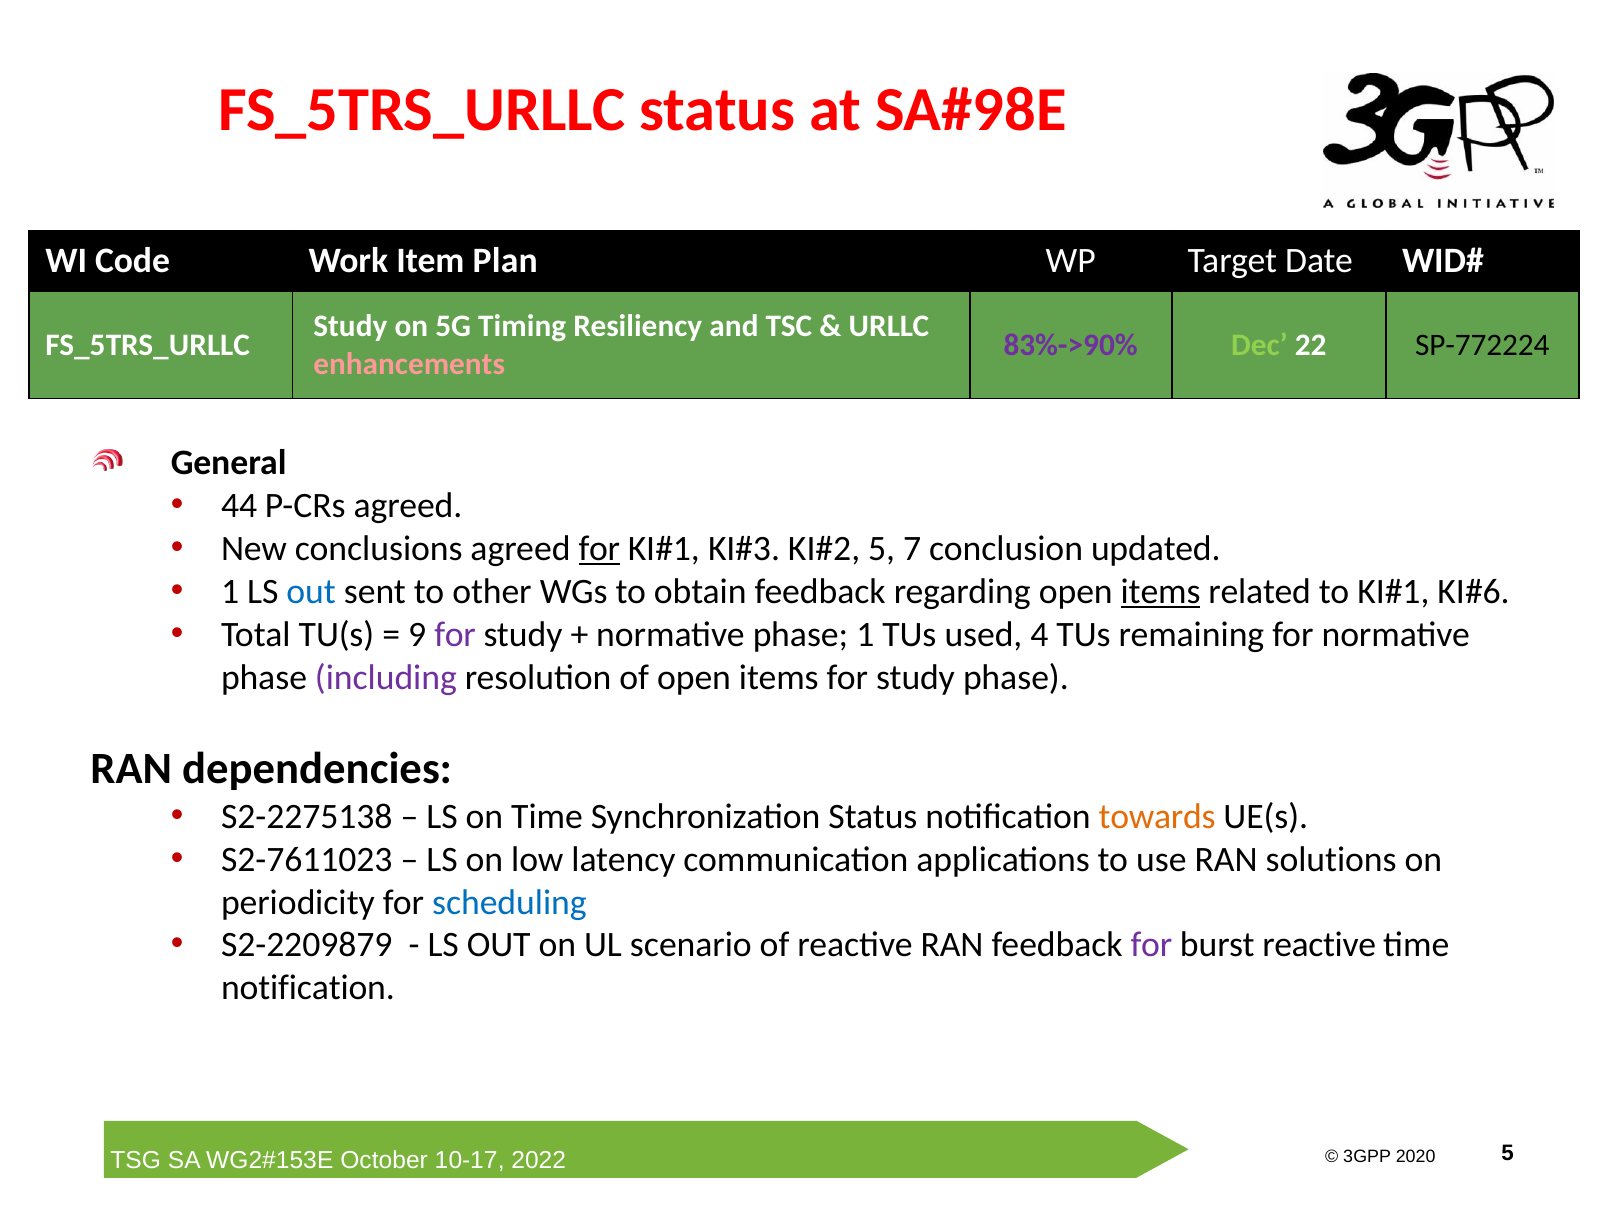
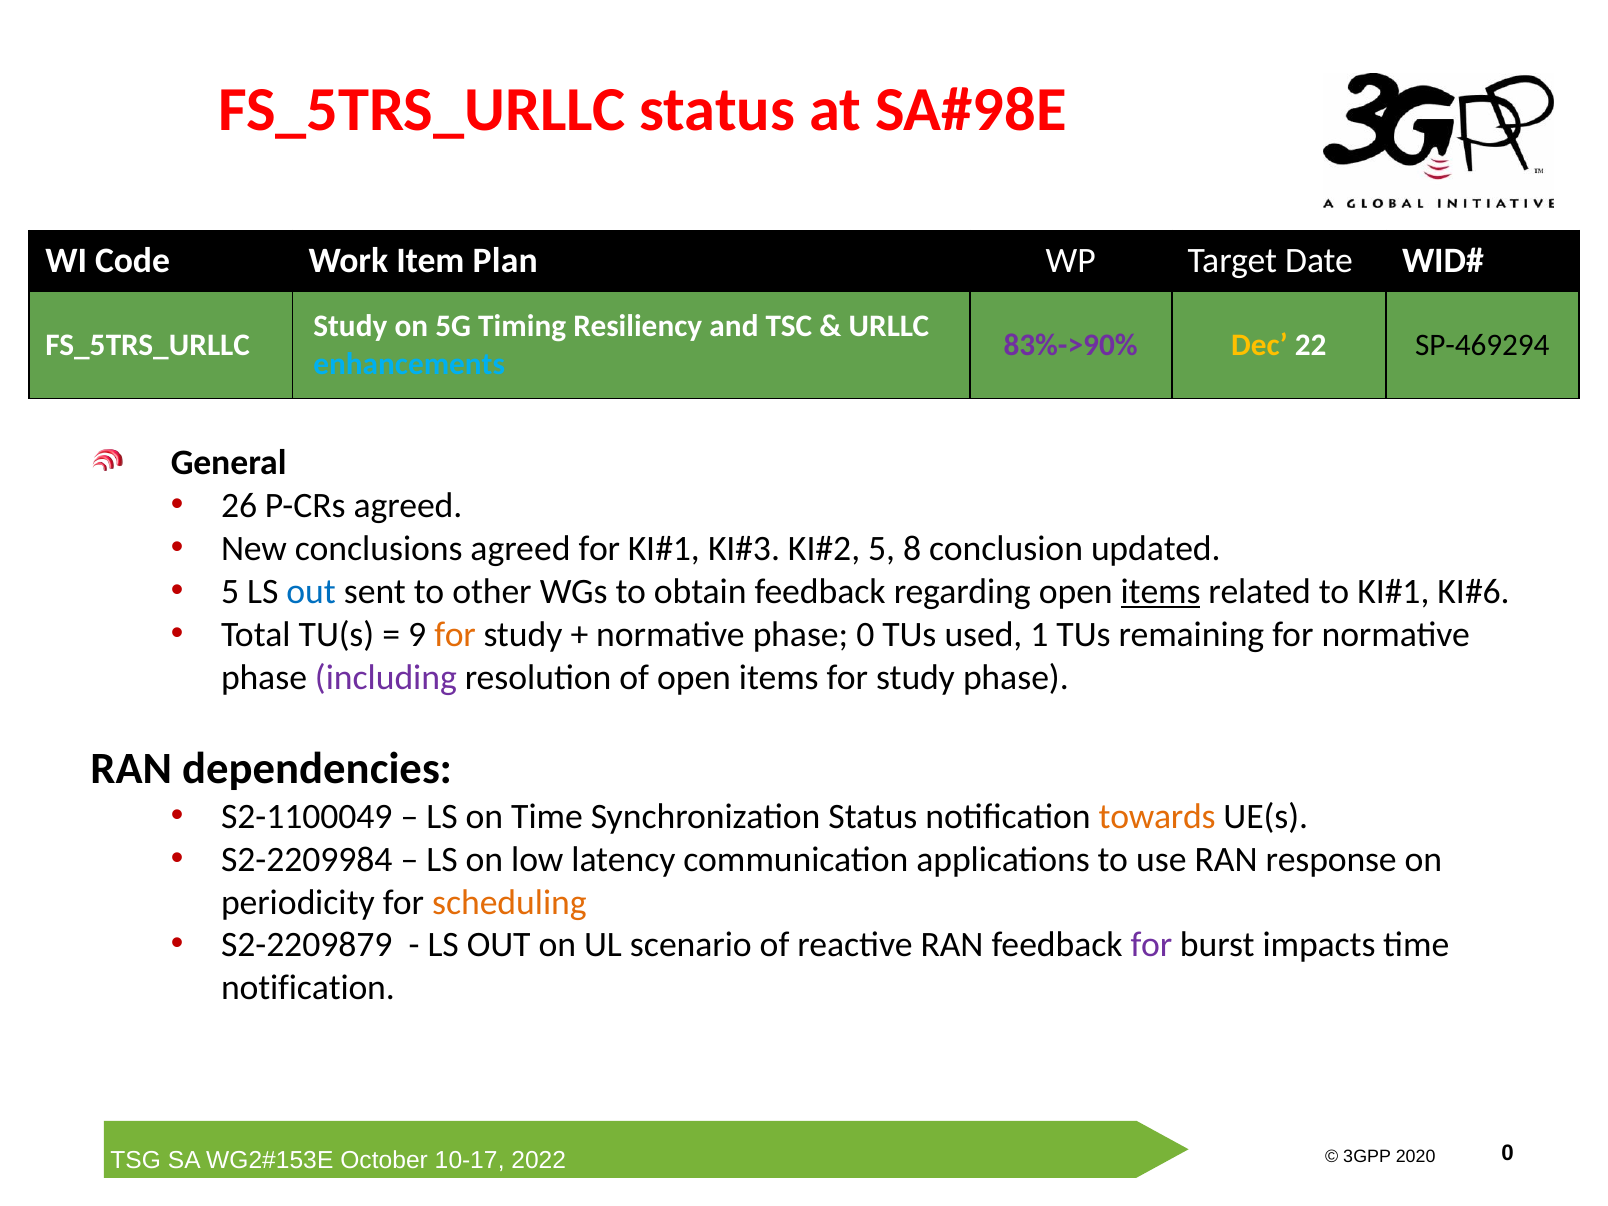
Dec colour: light green -> yellow (1259, 345)
SP-772224: SP-772224 -> SP-469294 (1482, 345)
enhancements colour: pink -> light blue (409, 364)
44: 44 -> 26 (239, 506)
for underline: present -> none (599, 549)
7: 7 -> 8 (912, 549)
1: 1 -> 5 (230, 592)
for colour: purple -> orange (455, 634)
phase 1: 1 -> 0 (865, 634)
4: 4 -> 1 (1040, 634)
S2-2275138: S2-2275138 -> S2-1100049 (307, 817)
S2-7611023: S2-7611023 -> S2-2209984 (307, 859)
solutions: solutions -> response (1331, 859)
scheduling colour: blue -> orange (509, 902)
burst reactive: reactive -> impacts (1319, 945)
5: 5 -> 0 (1508, 1153)
